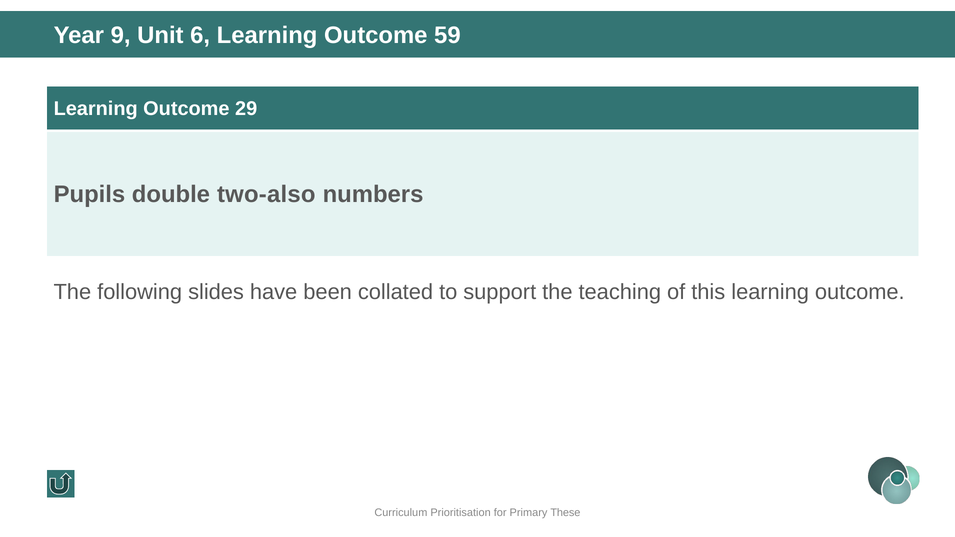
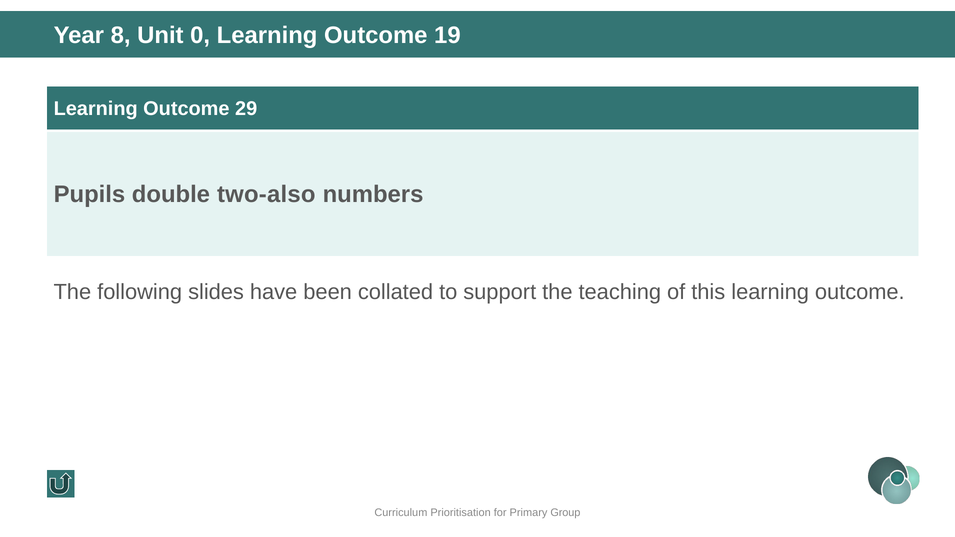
9: 9 -> 8 (121, 36)
6: 6 -> 0 (200, 36)
59: 59 -> 19 (447, 36)
These: These -> Group (565, 513)
